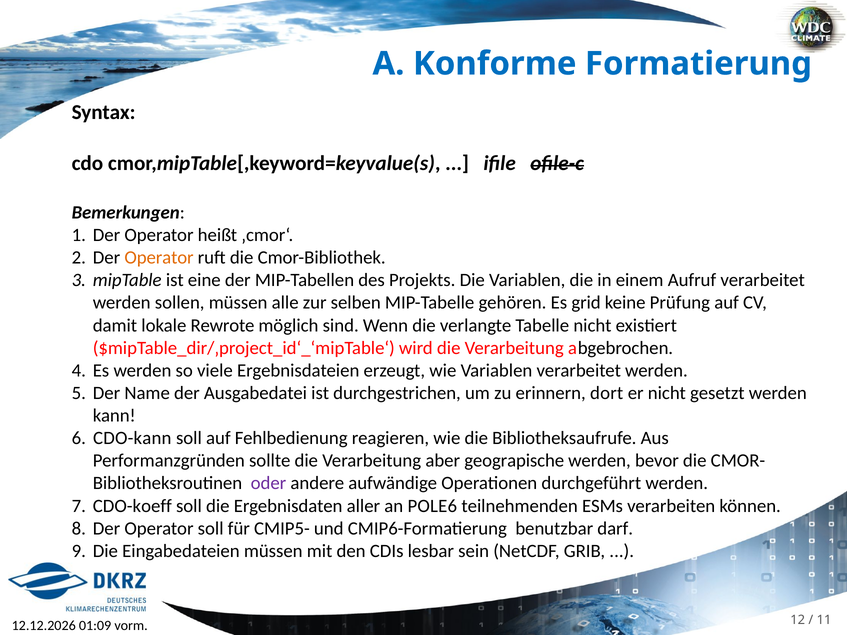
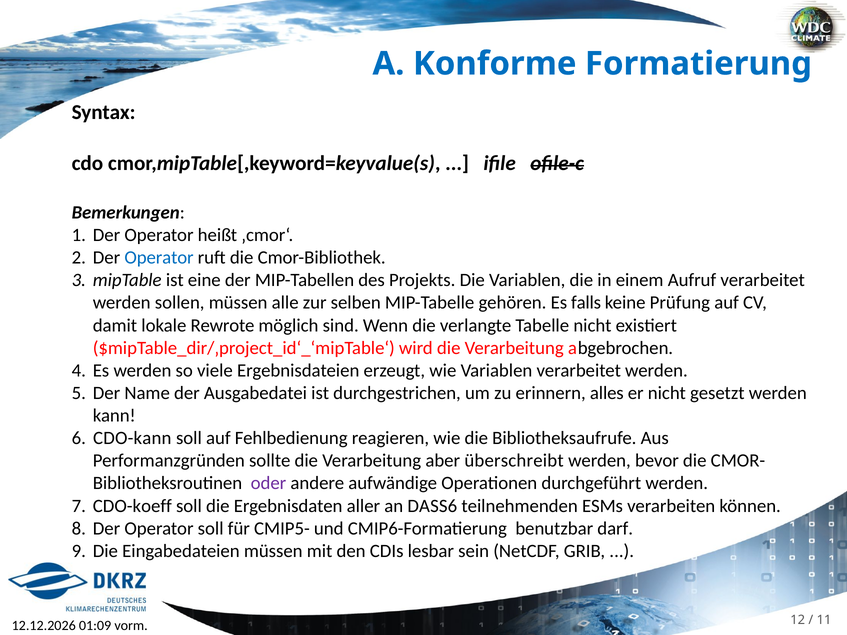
Operator colour: orange -> blue (159, 258)
grid: grid -> falls (586, 303)
dort: dort -> alles (607, 393)
geograpische: geograpische -> überschreibt (514, 461)
POLE6: POLE6 -> DASS6 (432, 506)
